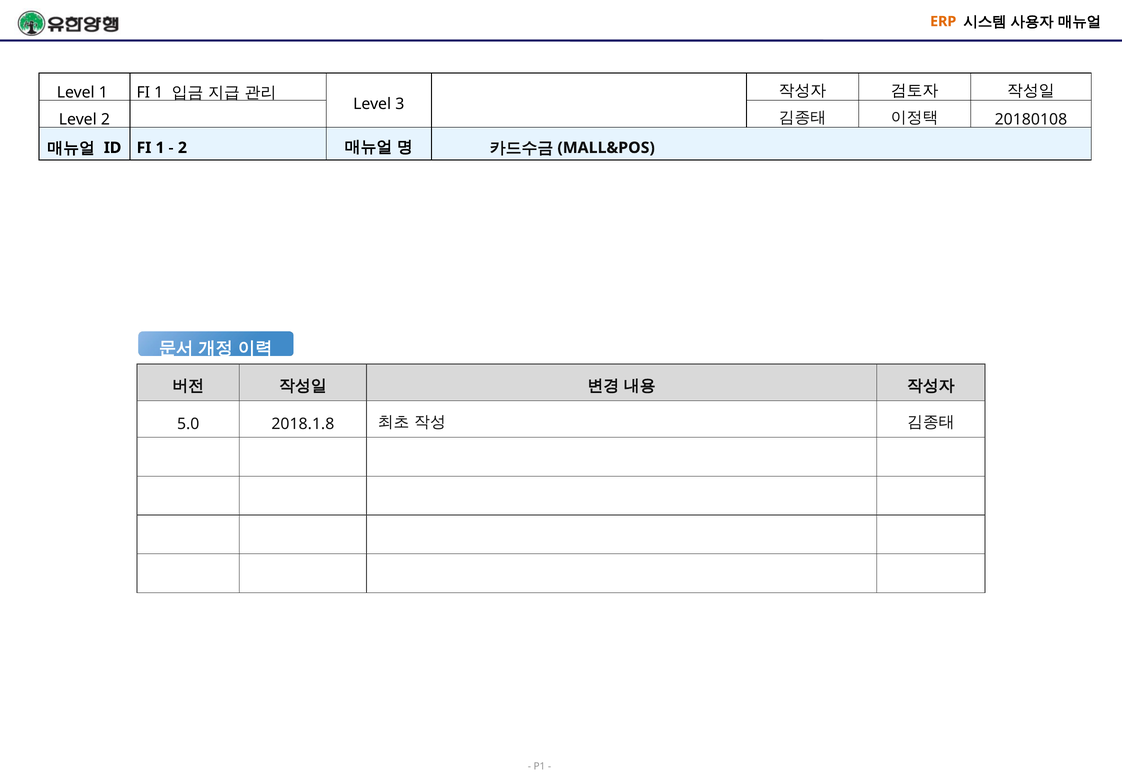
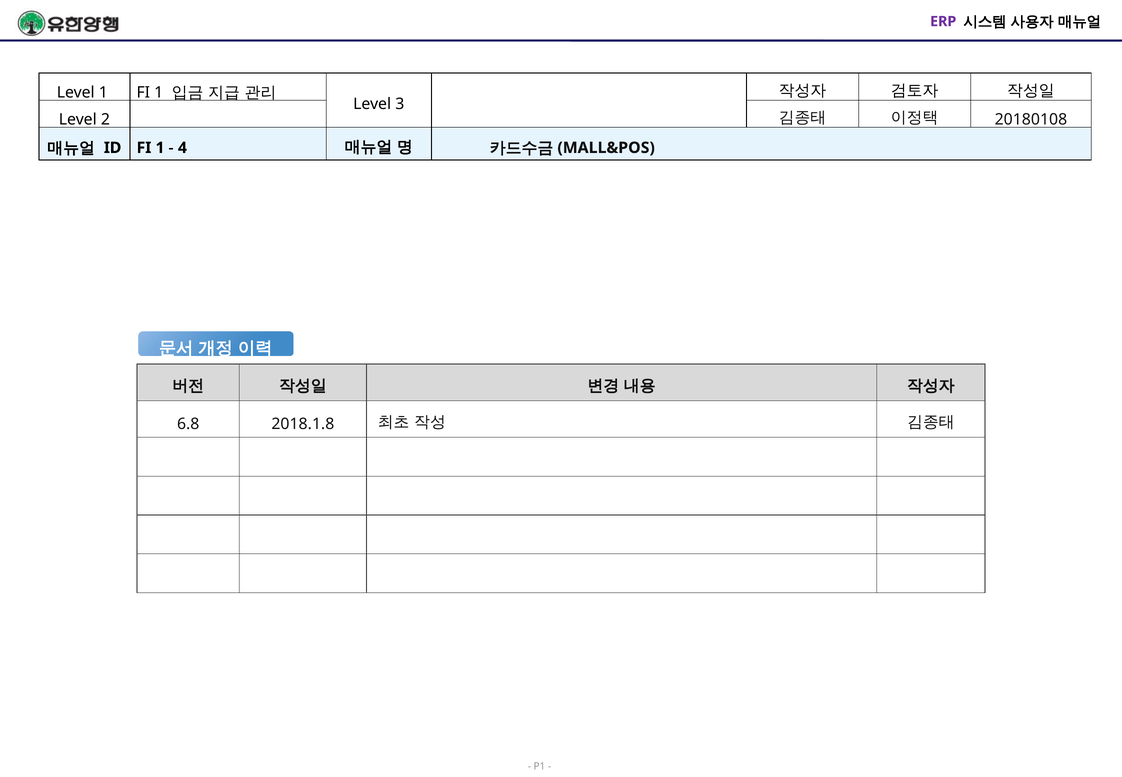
ERP colour: orange -> purple (943, 21)
2: 2 -> 4 (182, 148)
5.0: 5.0 -> 6.8 (188, 424)
